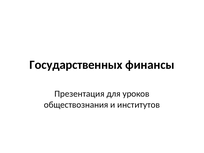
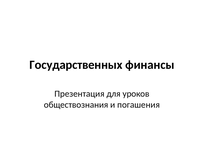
институтов: институтов -> погашения (139, 105)
